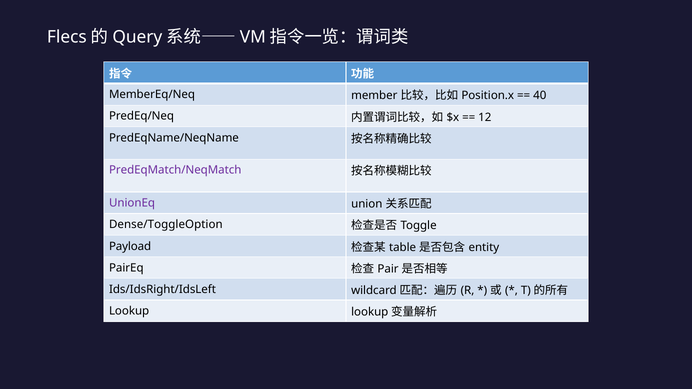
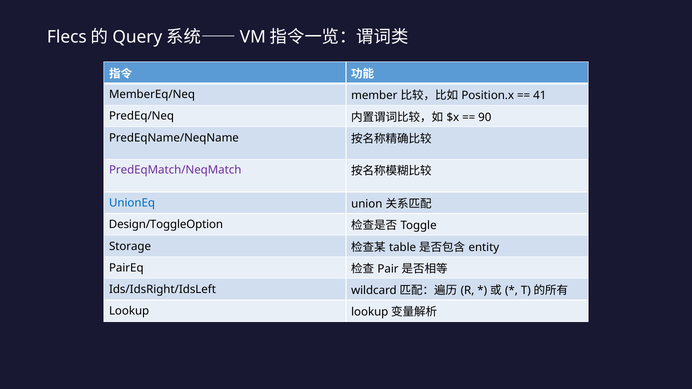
40: 40 -> 41 (540, 96)
12: 12 -> 90 (485, 117)
UnionEq colour: purple -> blue (132, 203)
Dense/ToggleOption: Dense/ToggleOption -> Design/ToggleOption (166, 225)
Payload: Payload -> Storage (130, 246)
